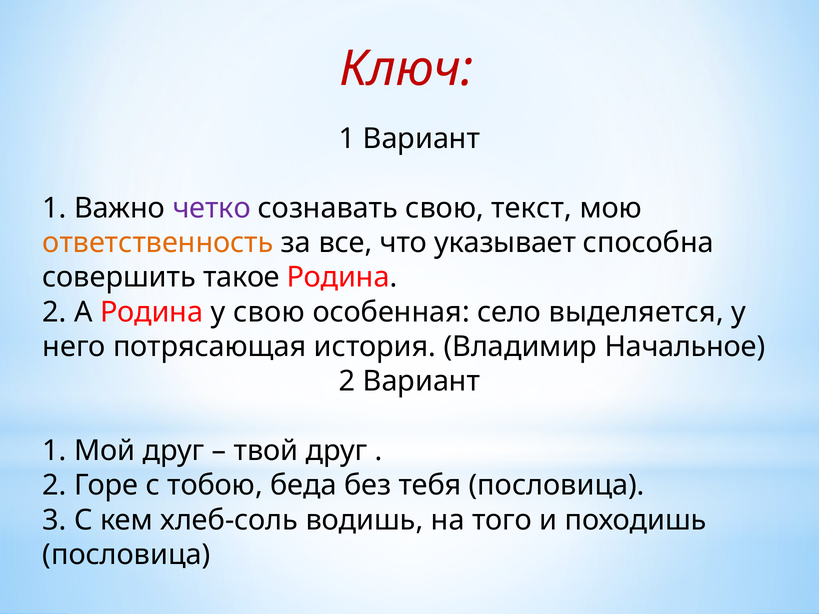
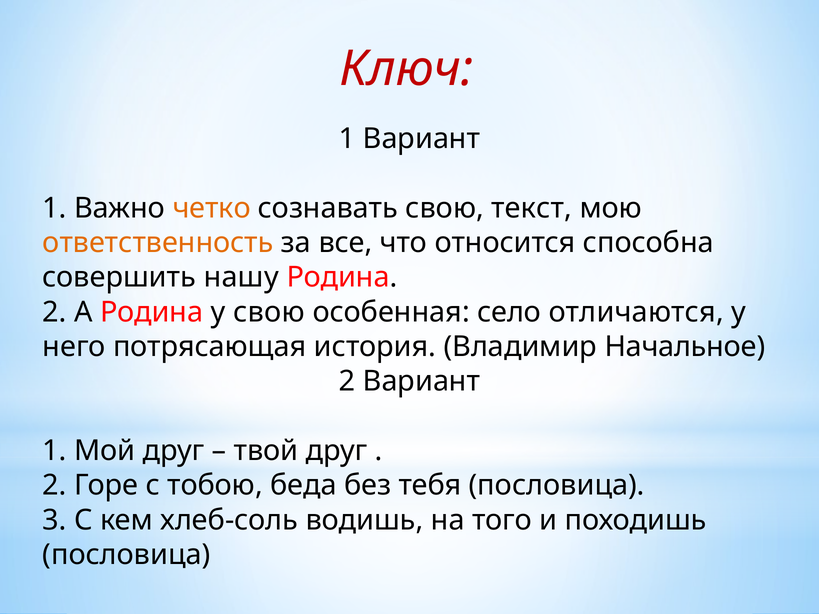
четко colour: purple -> orange (212, 208)
указывает: указывает -> относится (505, 243)
такое: такое -> нашу (241, 277)
выделяется: выделяется -> отличаются (636, 312)
